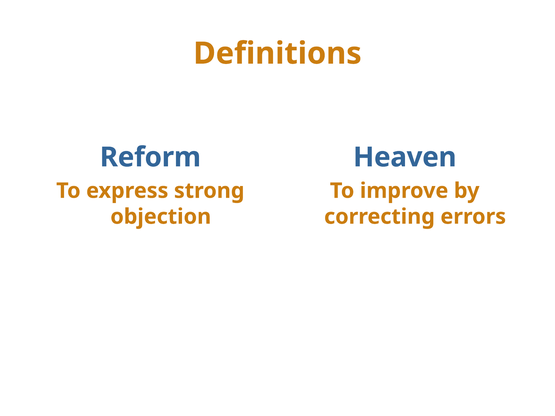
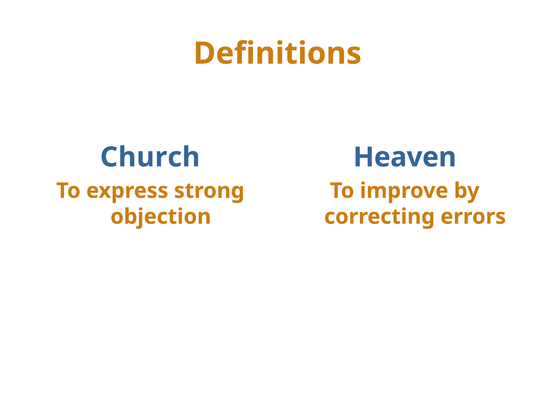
Reform: Reform -> Church (150, 157)
